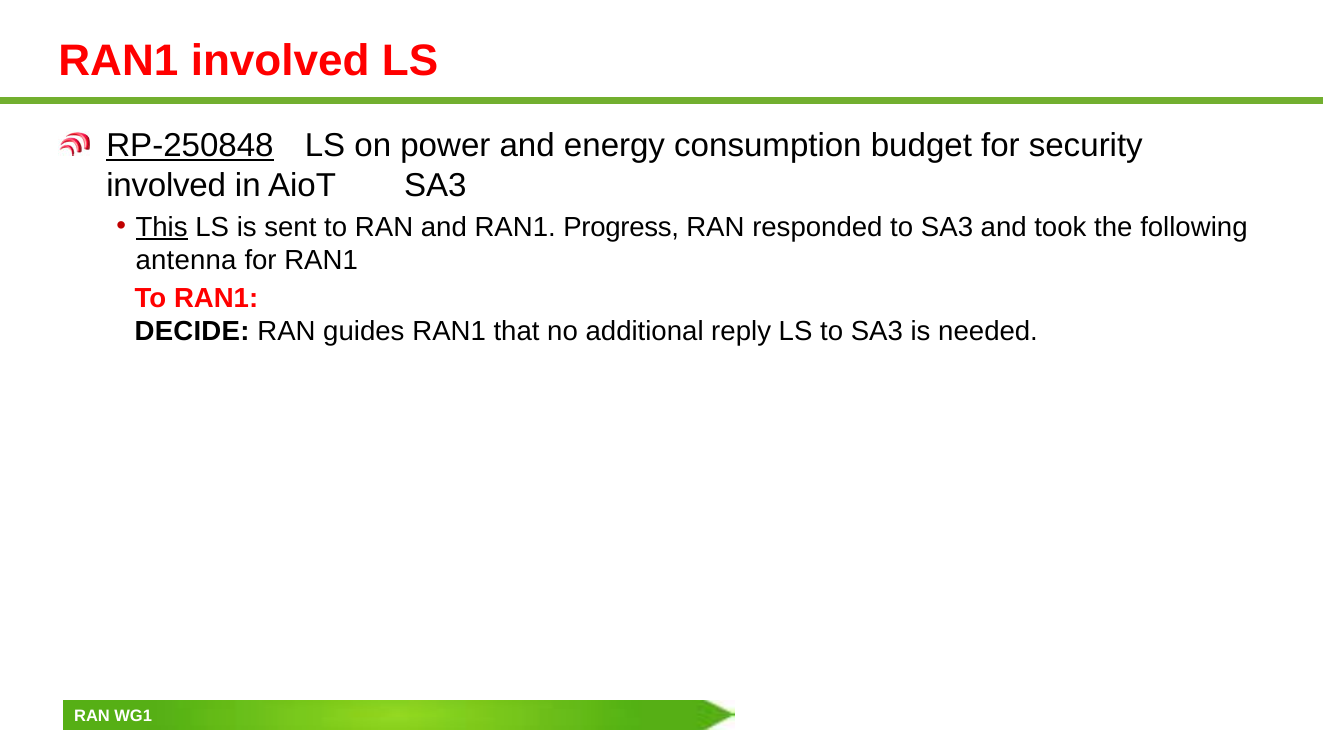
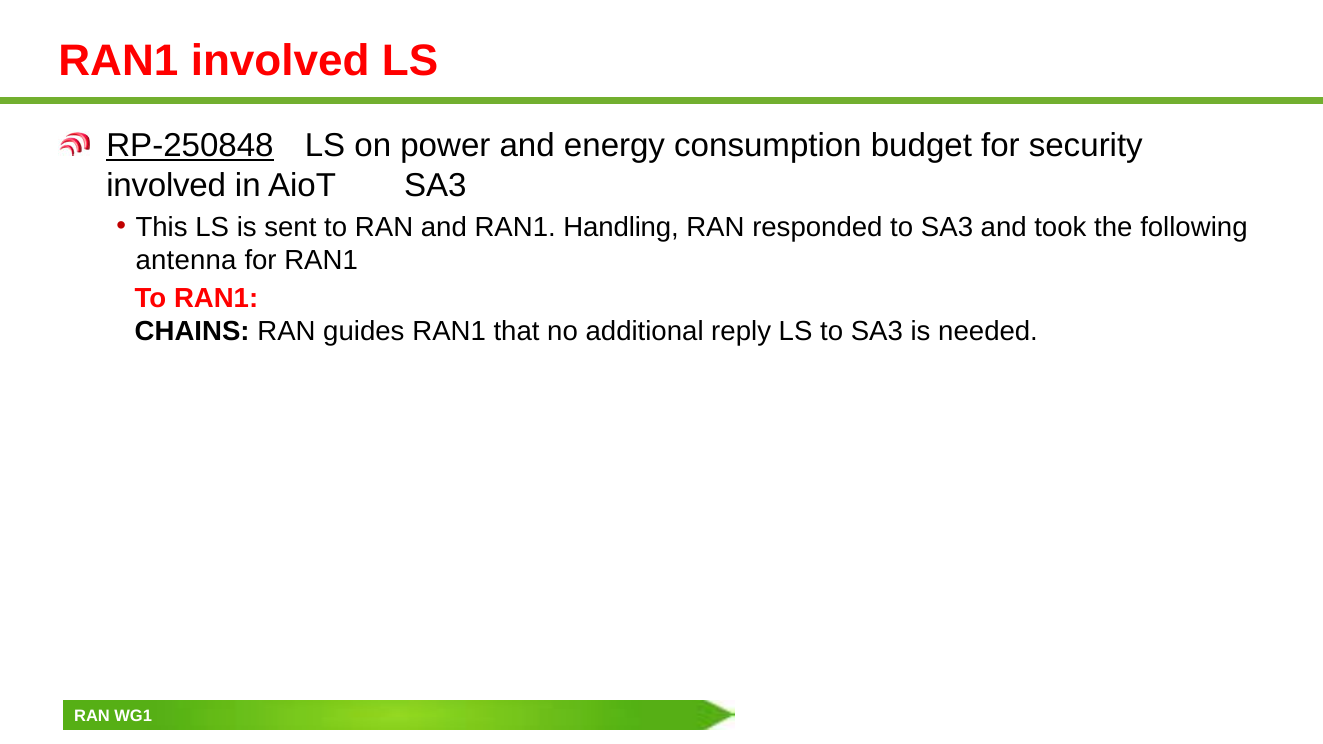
This underline: present -> none (162, 227)
Progress: Progress -> Handling (621, 227)
DECIDE: DECIDE -> CHAINS (192, 332)
